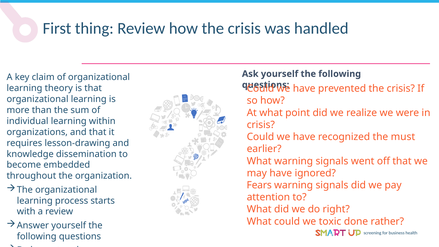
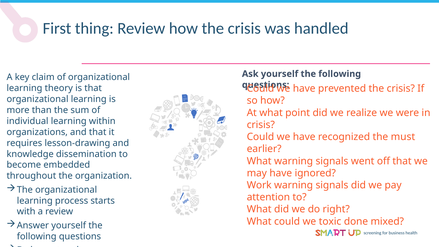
Fears: Fears -> Work (259, 185)
rather: rather -> mixed (387, 221)
